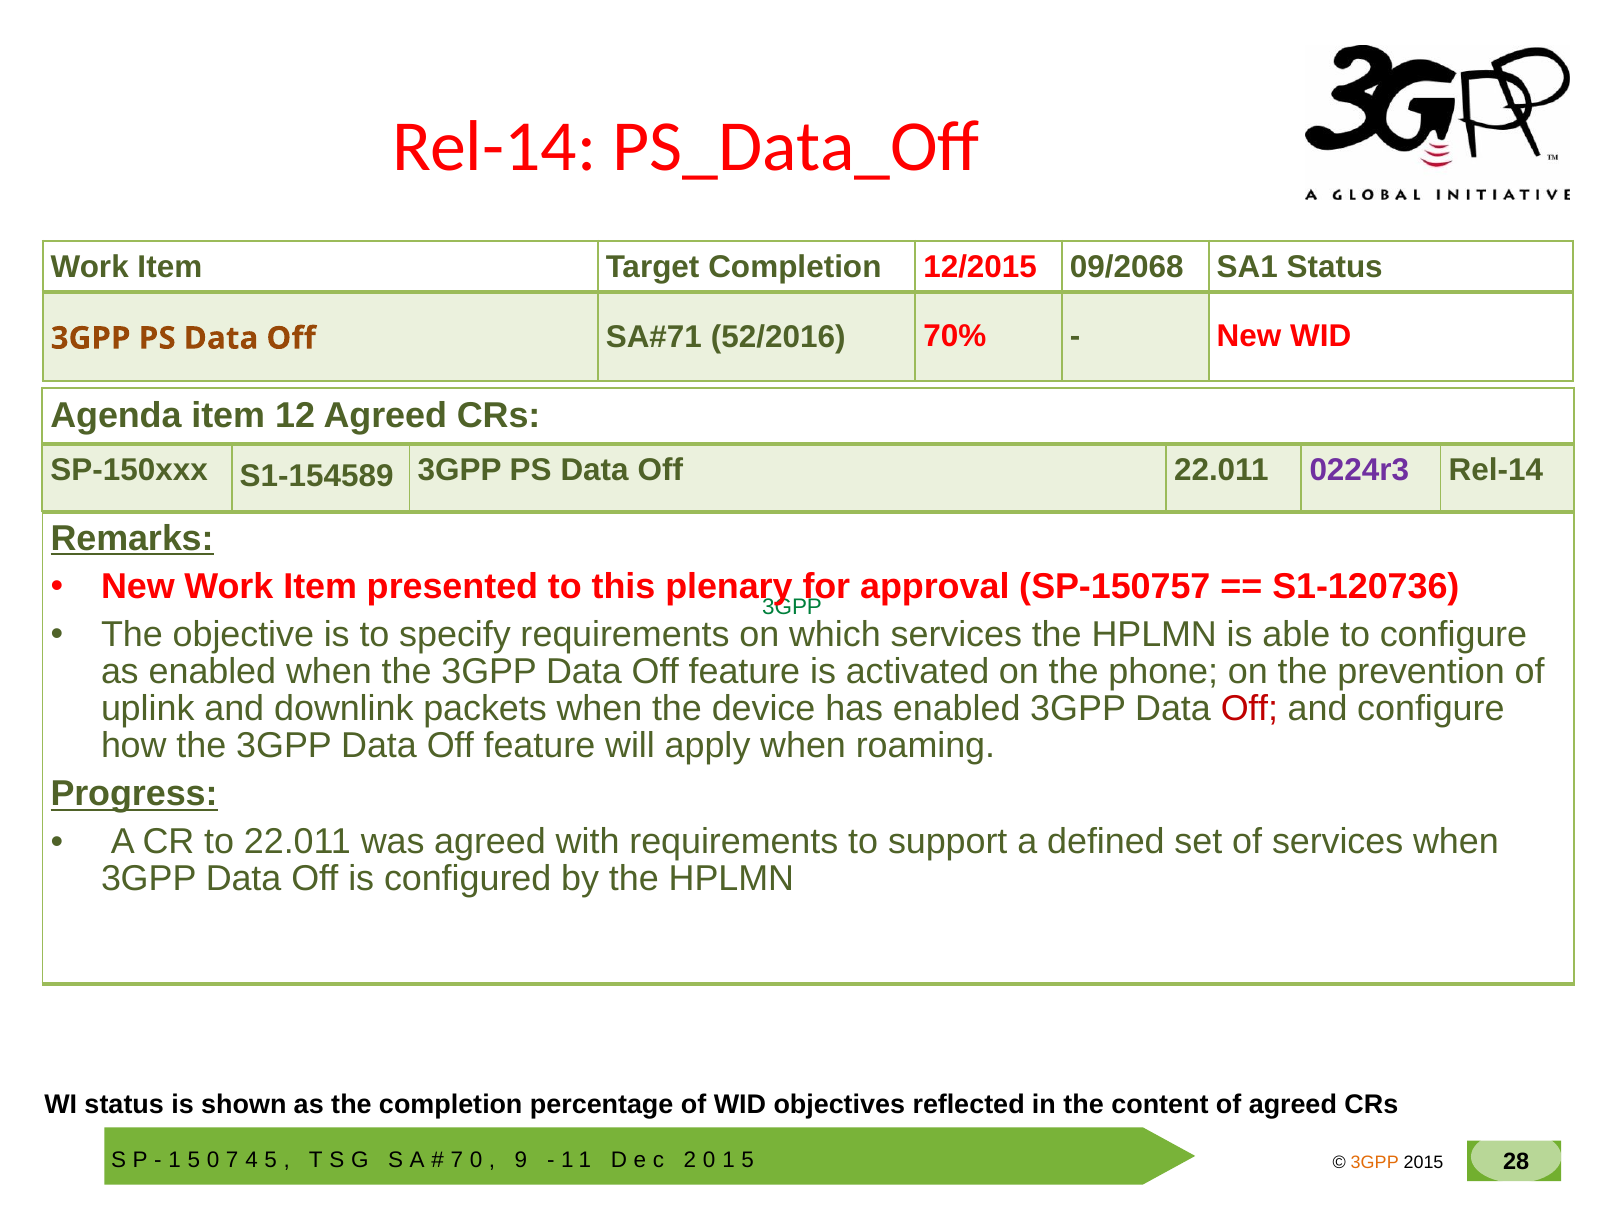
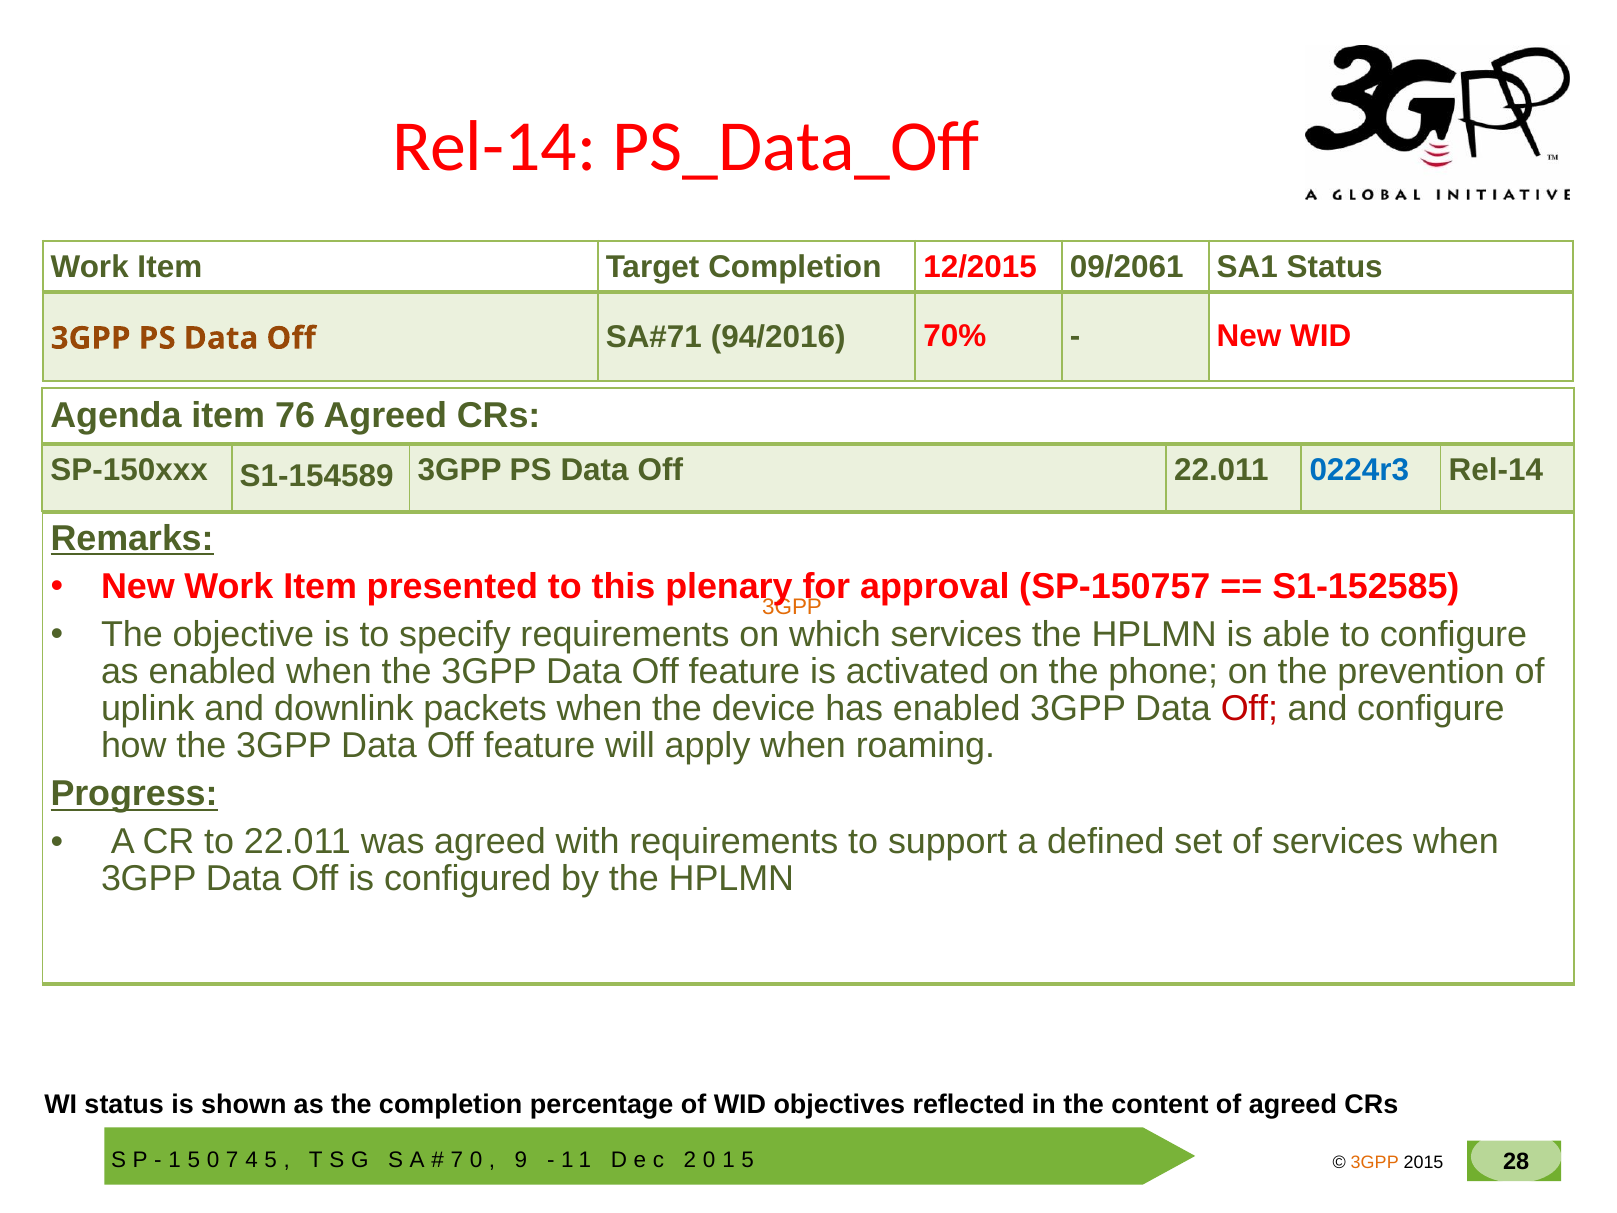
09/2068: 09/2068 -> 09/2061 (1127, 267)
52/2016: 52/2016 -> 94/2016 (778, 337)
12: 12 -> 76 (295, 415)
0224r3 colour: purple -> blue (1359, 470)
S1-120736: S1-120736 -> S1-152585 (1366, 586)
3GPP colour: green -> orange (792, 607)
